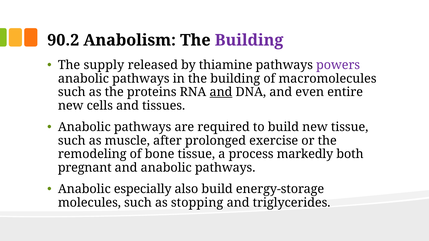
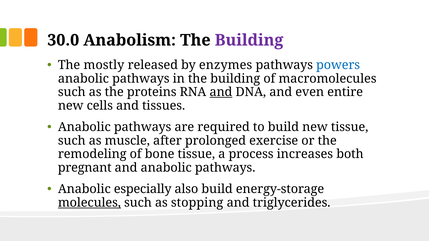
90.2: 90.2 -> 30.0 (63, 40)
supply: supply -> mostly (104, 65)
thiamine: thiamine -> enzymes (226, 65)
powers colour: purple -> blue (338, 65)
markedly: markedly -> increases (305, 154)
molecules underline: none -> present (89, 203)
